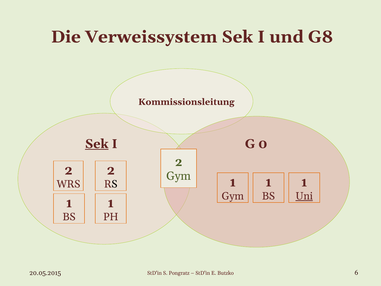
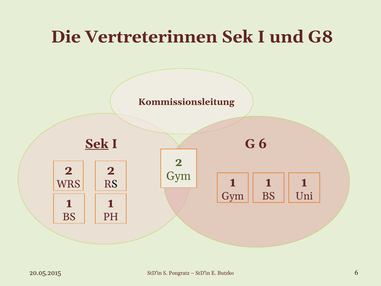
Verweissystem: Verweissystem -> Vertreterinnen (151, 37)
G 0: 0 -> 6 (263, 144)
Uni underline: present -> none (304, 196)
